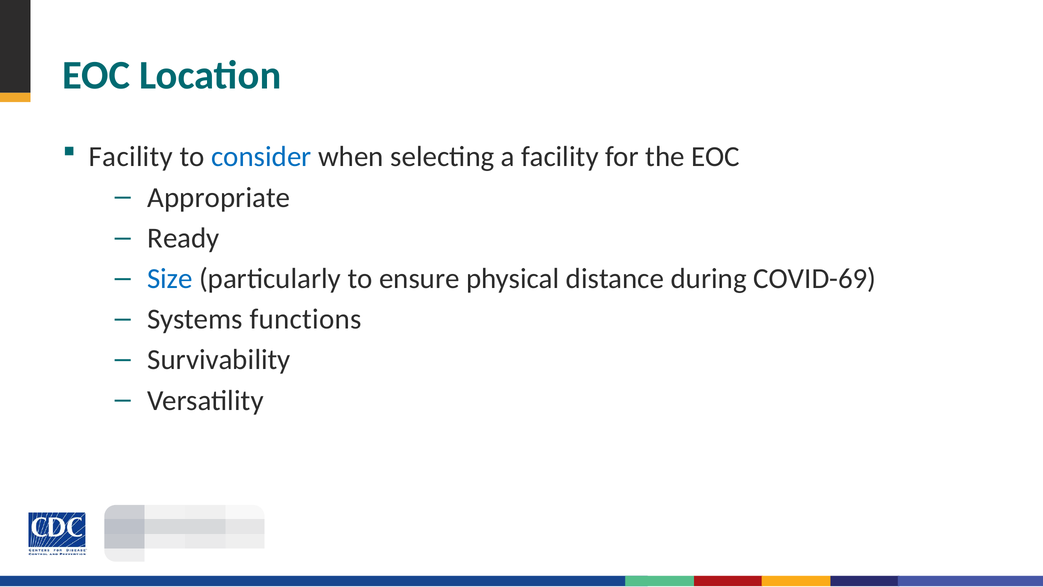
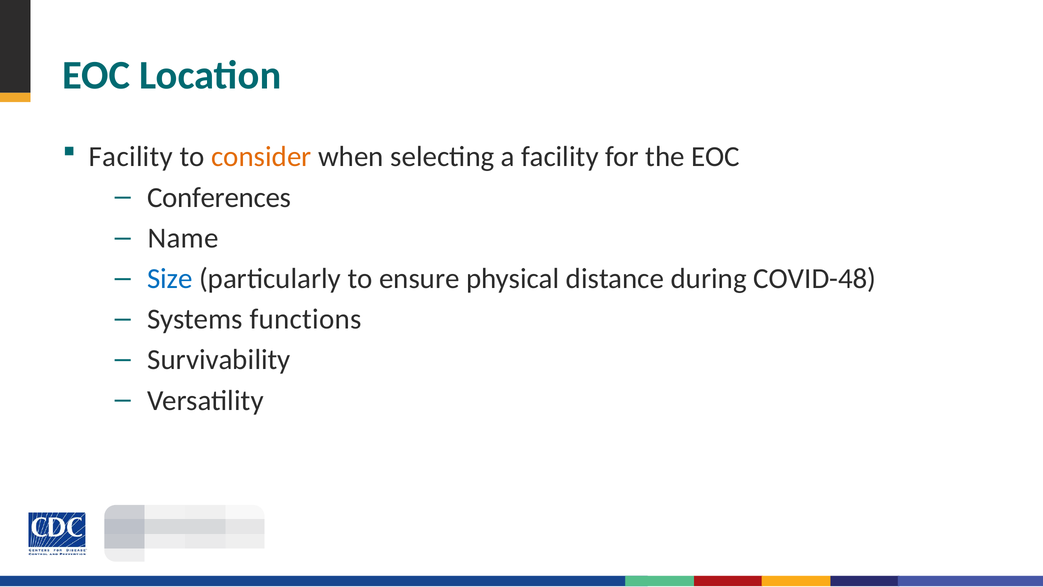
consider colour: blue -> orange (261, 157)
Appropriate: Appropriate -> Conferences (219, 197)
Ready: Ready -> Name (183, 238)
COVID-69: COVID-69 -> COVID-48 (815, 279)
